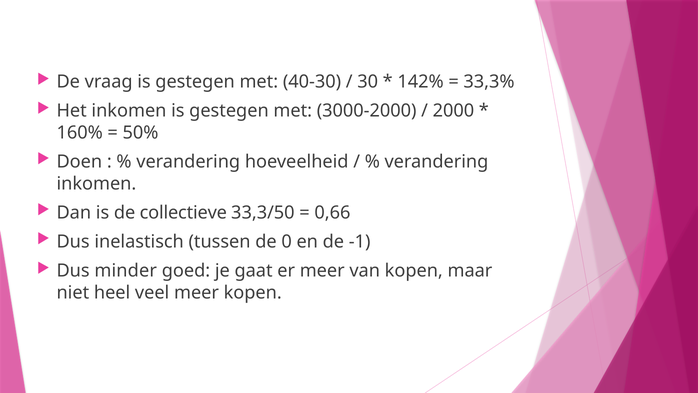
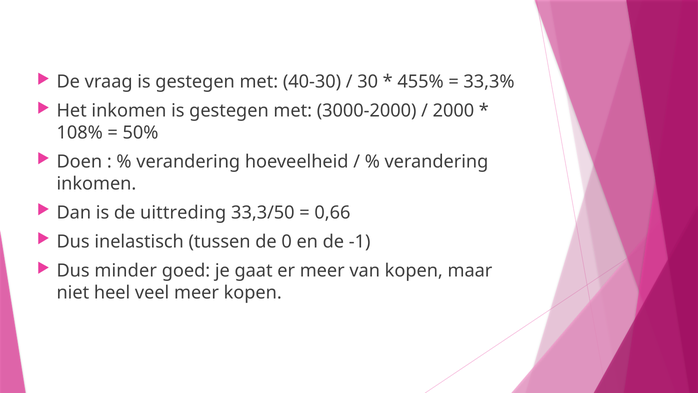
142%: 142% -> 455% (421, 82)
160%: 160% -> 108% (80, 133)
collectieve: collectieve -> uittreding (183, 212)
